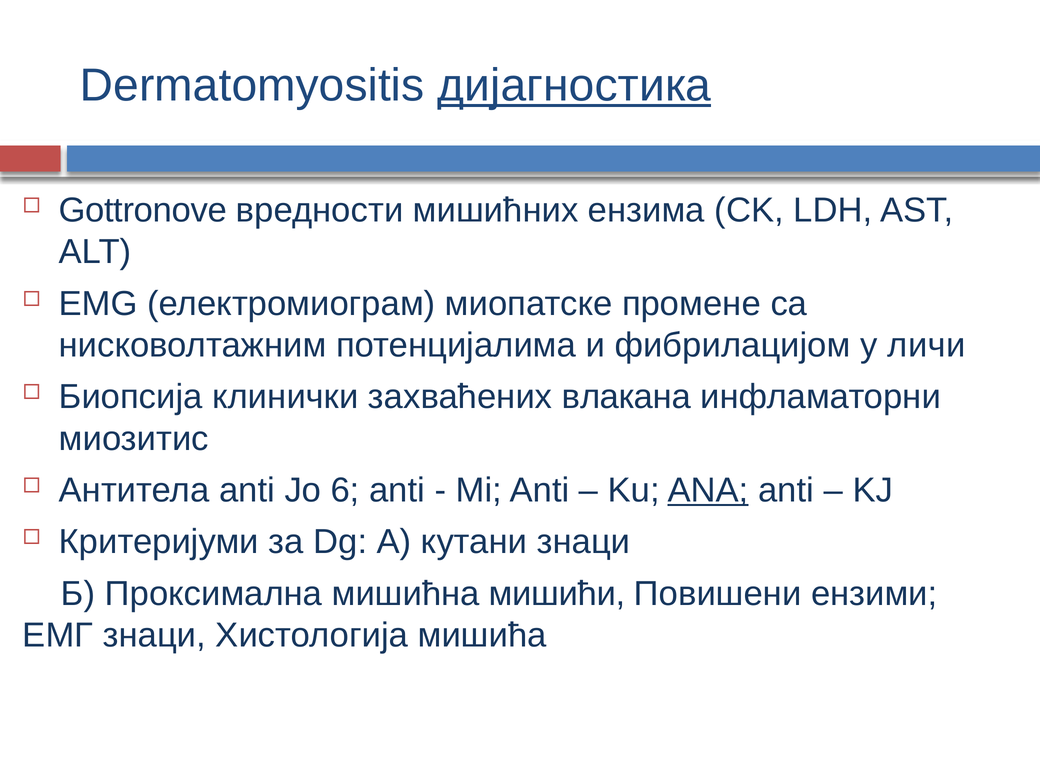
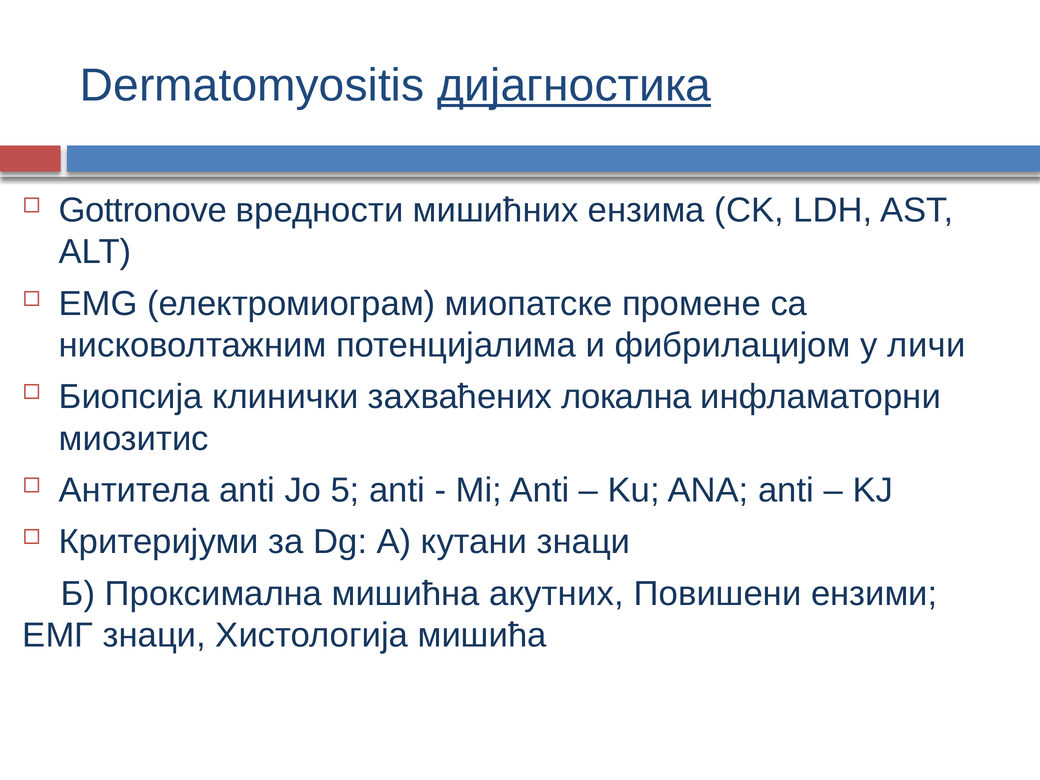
влакана: влакана -> локална (626, 397)
6: 6 -> 5 (345, 490)
ANA underline: present -> none (708, 490)
мишићи: мишићи -> акутних (557, 594)
